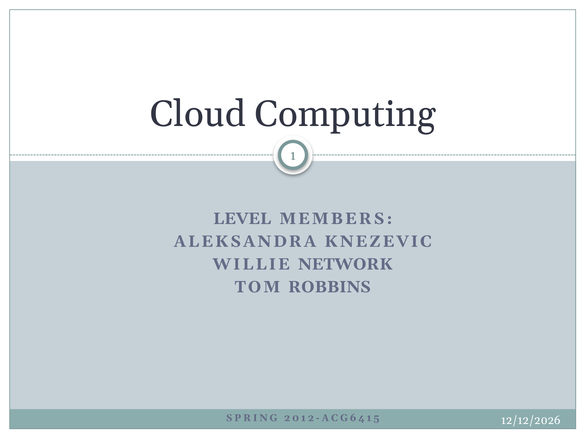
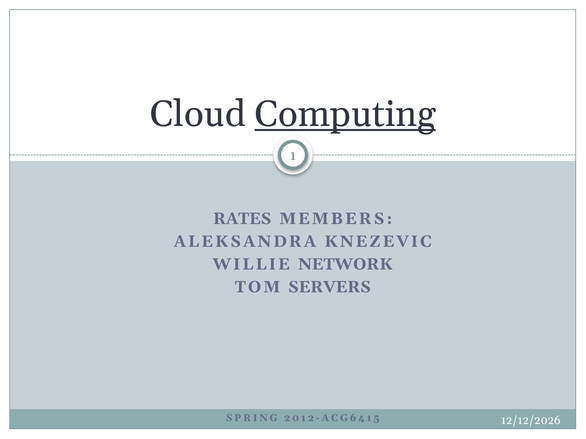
Computing underline: none -> present (345, 114)
LEVEL: LEVEL -> RATES (242, 219)
ROBBINS: ROBBINS -> SERVERS (330, 287)
